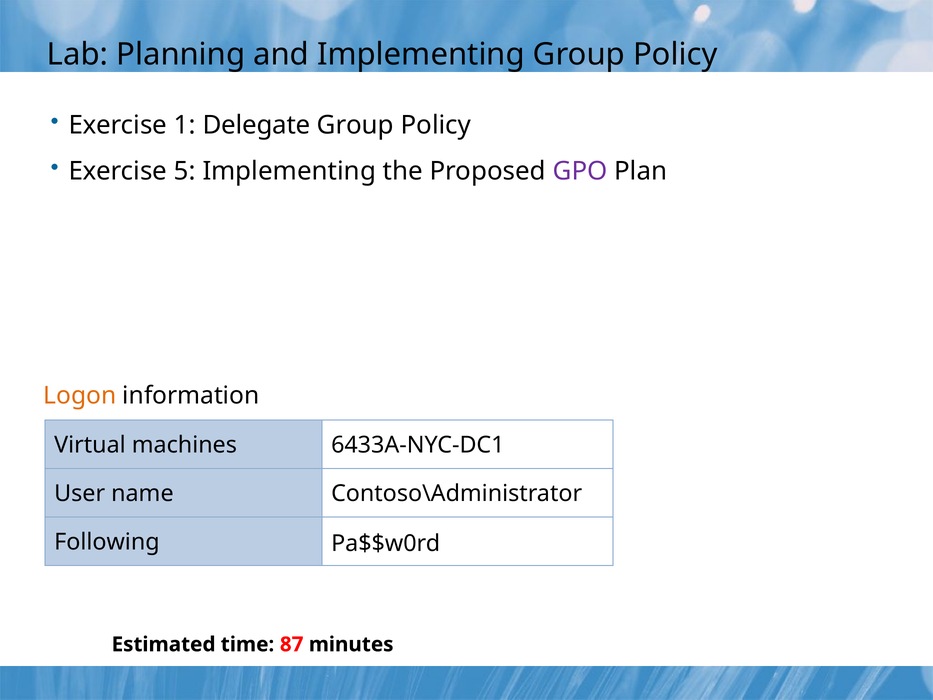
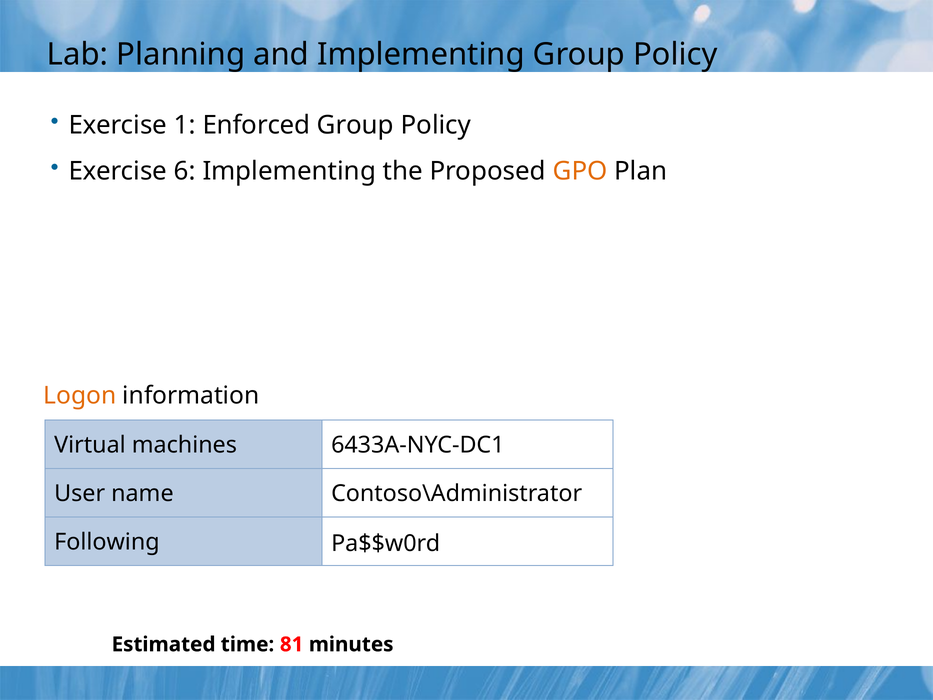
Delegate: Delegate -> Enforced (256, 125)
5: 5 -> 6 (185, 171)
GPO colour: purple -> orange (580, 171)
87: 87 -> 81 (292, 644)
